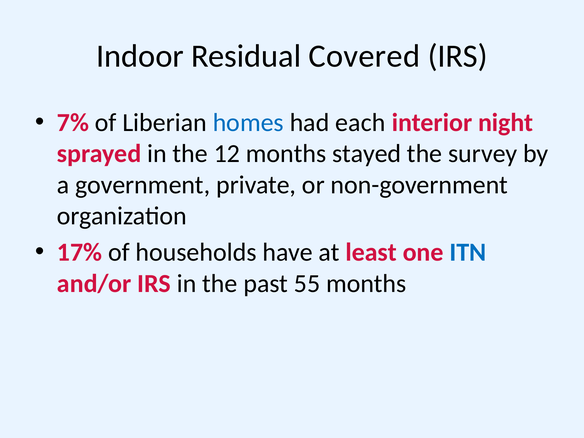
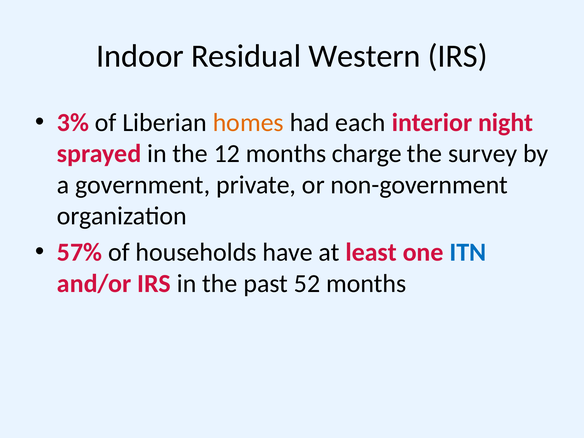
Covered: Covered -> Western (365, 56)
7%: 7% -> 3% (73, 123)
homes colour: blue -> orange (248, 123)
stayed: stayed -> charge (367, 154)
17%: 17% -> 57% (80, 252)
55: 55 -> 52 (307, 283)
